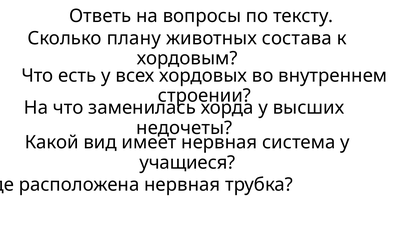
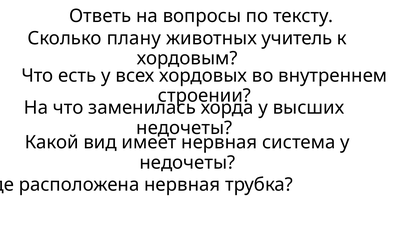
состава: состава -> учитель (297, 39)
учащиеся: учащиеся -> недочеты (187, 163)
